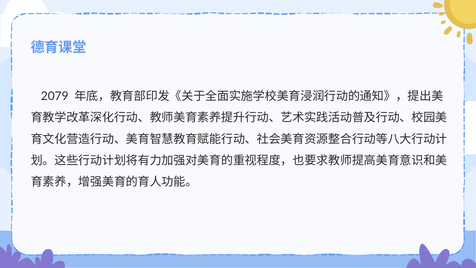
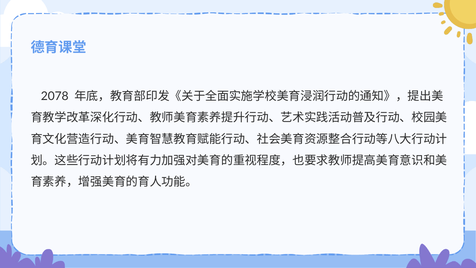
2079: 2079 -> 2078 (55, 96)
